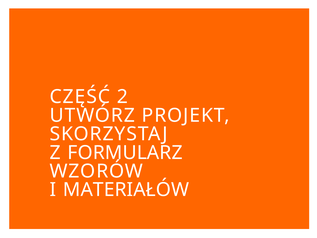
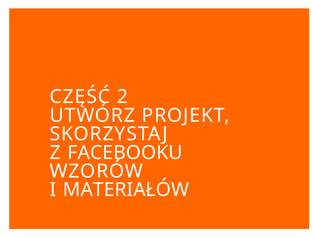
FORMULARZ: FORMULARZ -> FACEBOOKU (125, 152)
